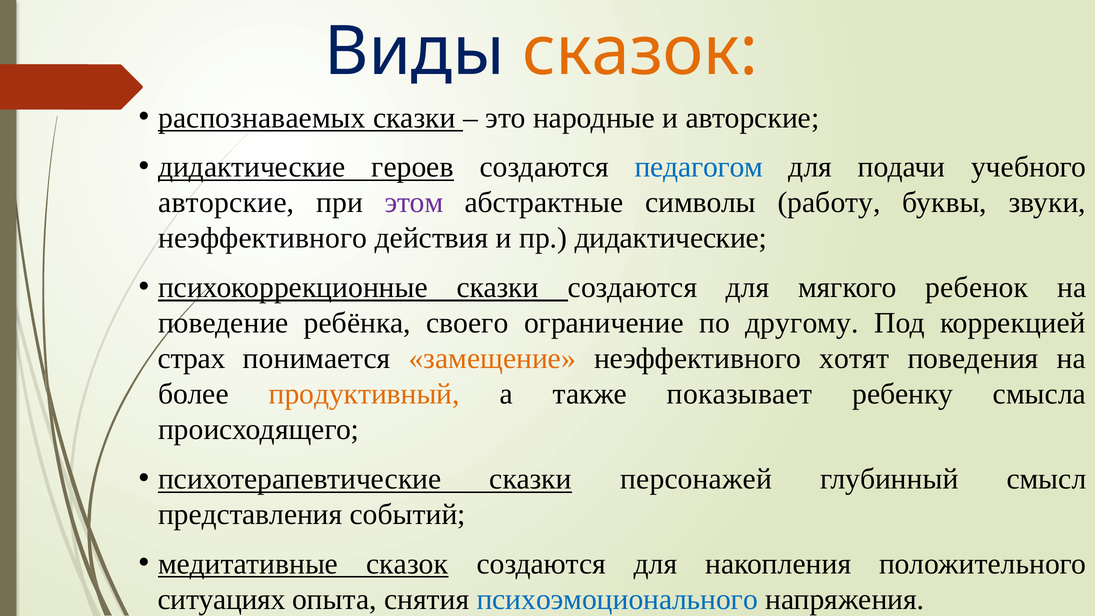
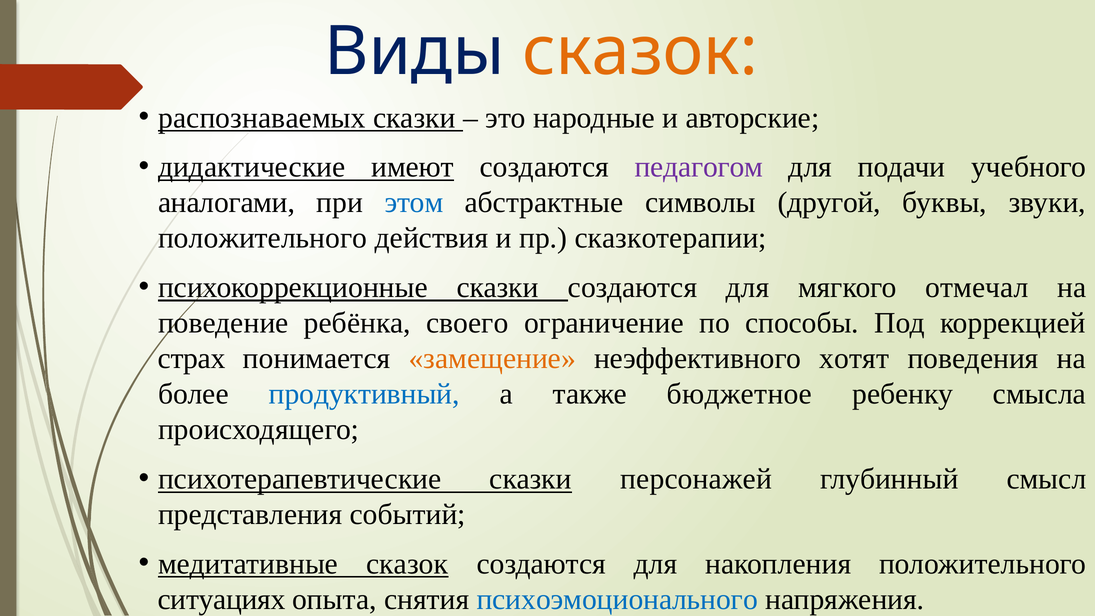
героев: героев -> имеют (413, 167)
педагогом colour: blue -> purple (699, 167)
авторские: авторские -> аналогами (227, 203)
этом colour: purple -> blue (414, 203)
работу: работу -> другой (829, 203)
неэффективного: неэффективного -> положительного (263, 238)
пр дидактические: дидактические -> сказкотерапии (671, 238)
ребенок: ребенок -> отмечал (977, 287)
другому: другому -> способы (802, 323)
продуктивный colour: orange -> blue (364, 394)
показывает: показывает -> бюджетное (739, 394)
